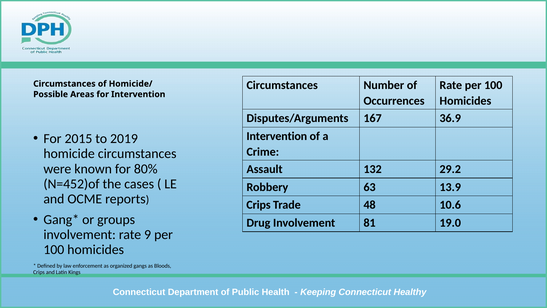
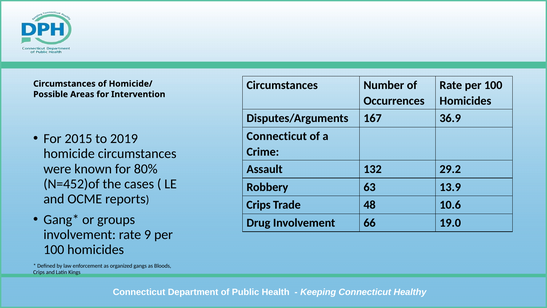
Intervention: Intervention -> Connecticut (277, 136)
81: 81 -> 66 (370, 223)
